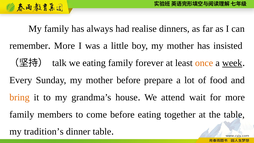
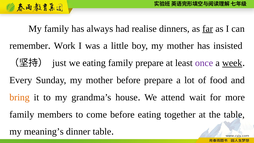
far underline: none -> present (208, 29)
More: More -> Work (65, 46)
talk: talk -> just (59, 63)
family forever: forever -> prepare (149, 63)
once colour: orange -> purple (204, 63)
tradition’s: tradition’s -> meaning’s (44, 132)
